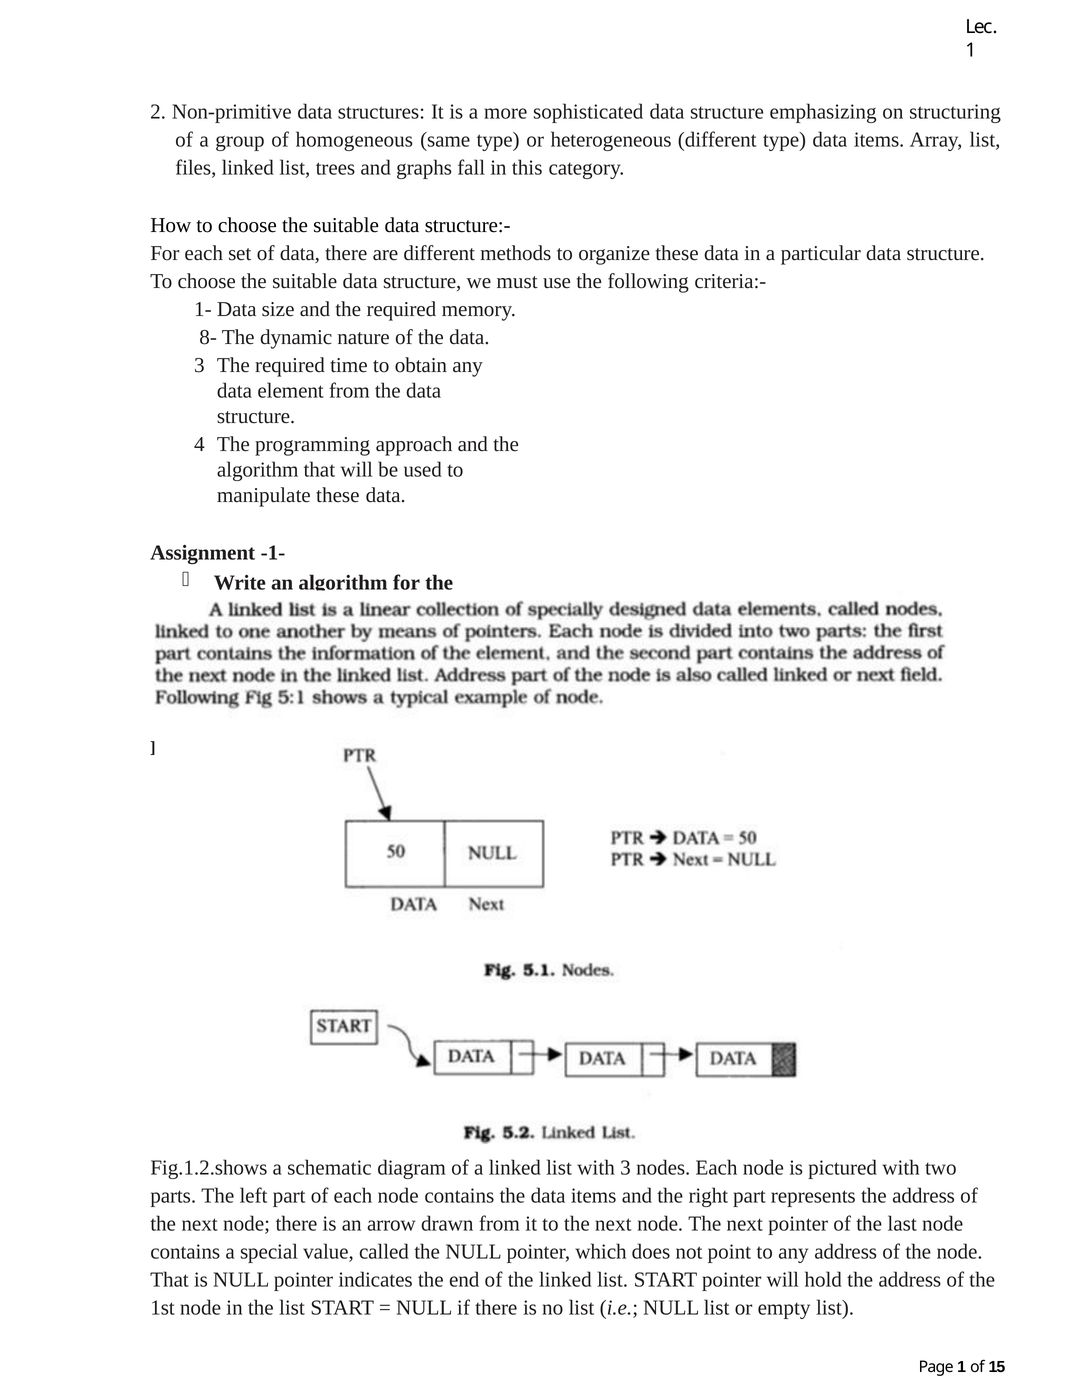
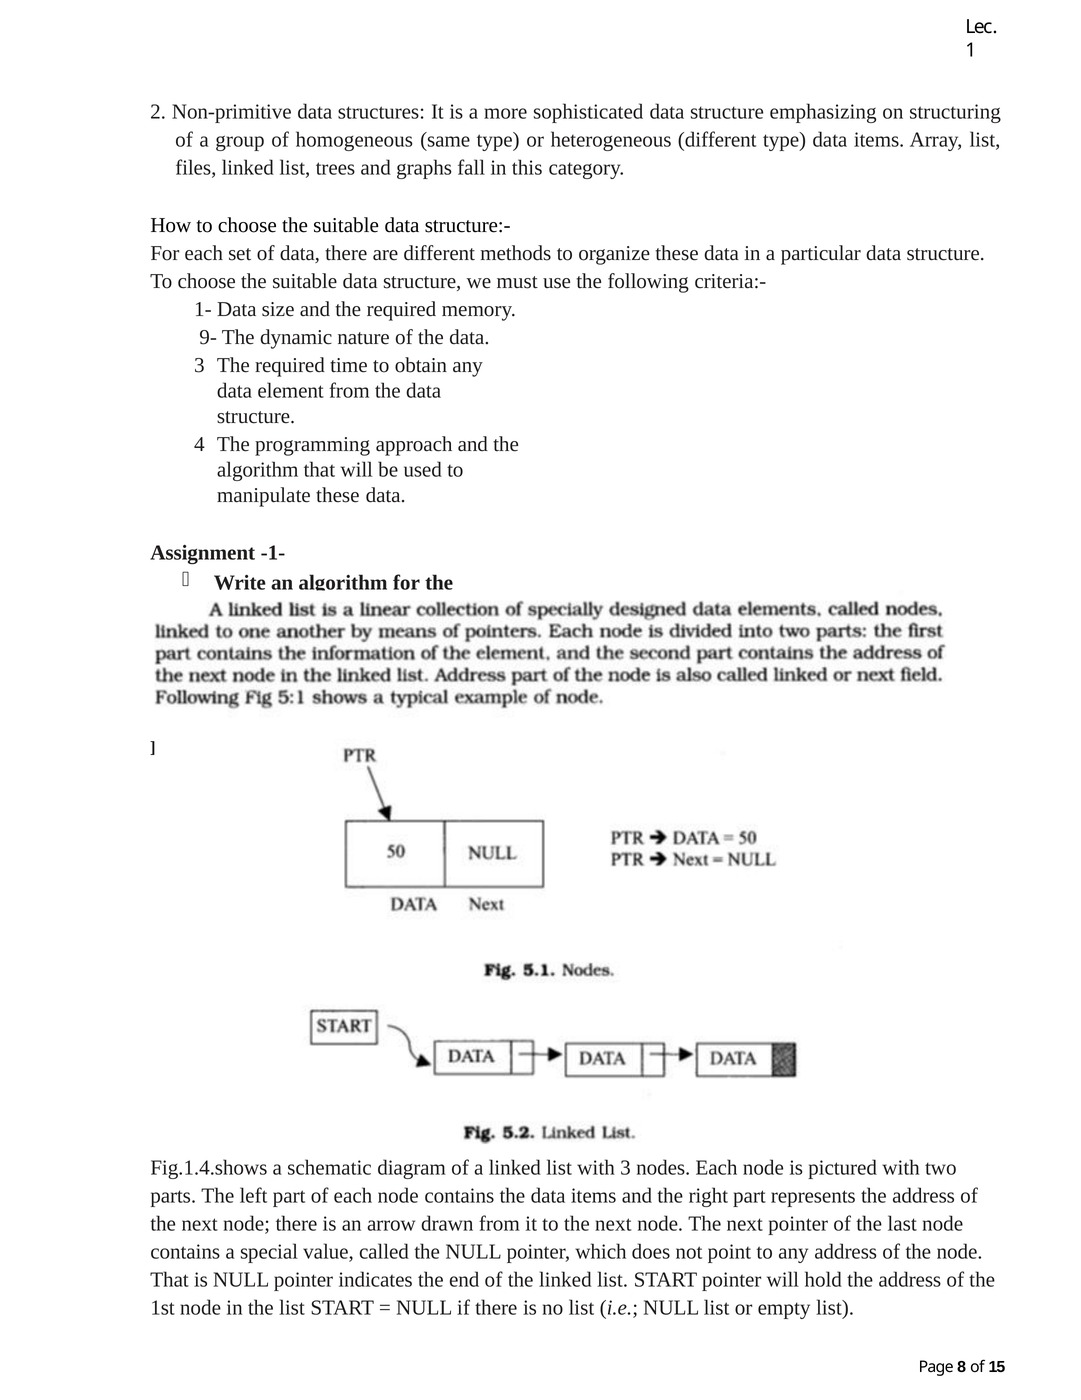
8-: 8- -> 9- (208, 337)
Fig.1.2.shows: Fig.1.2.shows -> Fig.1.4.shows (209, 1167)
Page 1: 1 -> 8 (962, 1366)
